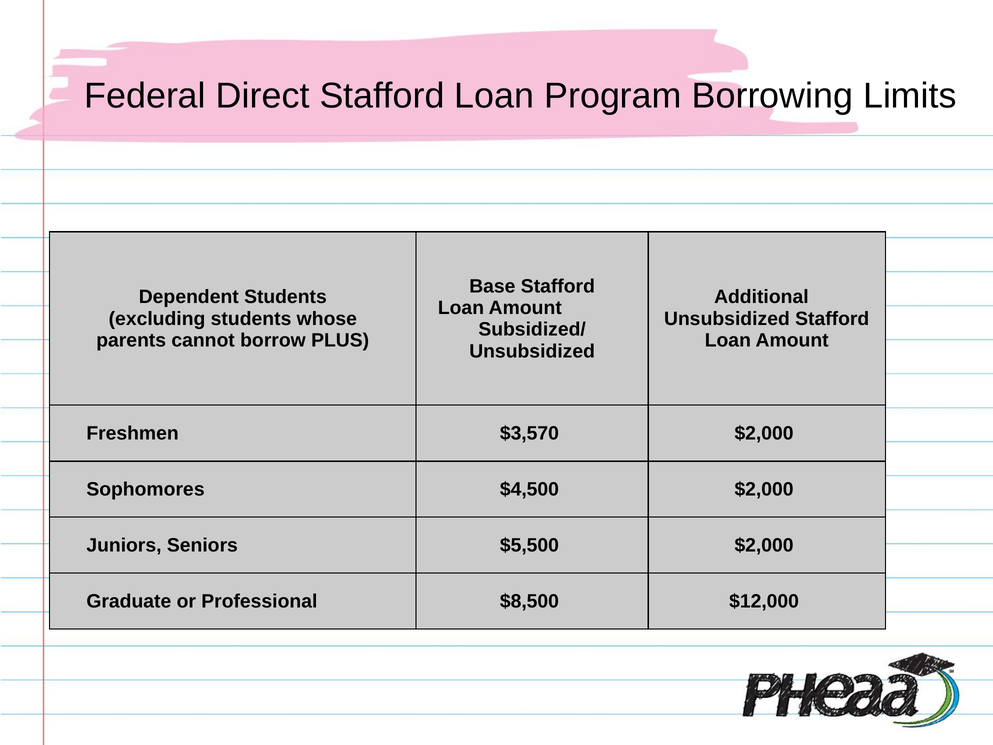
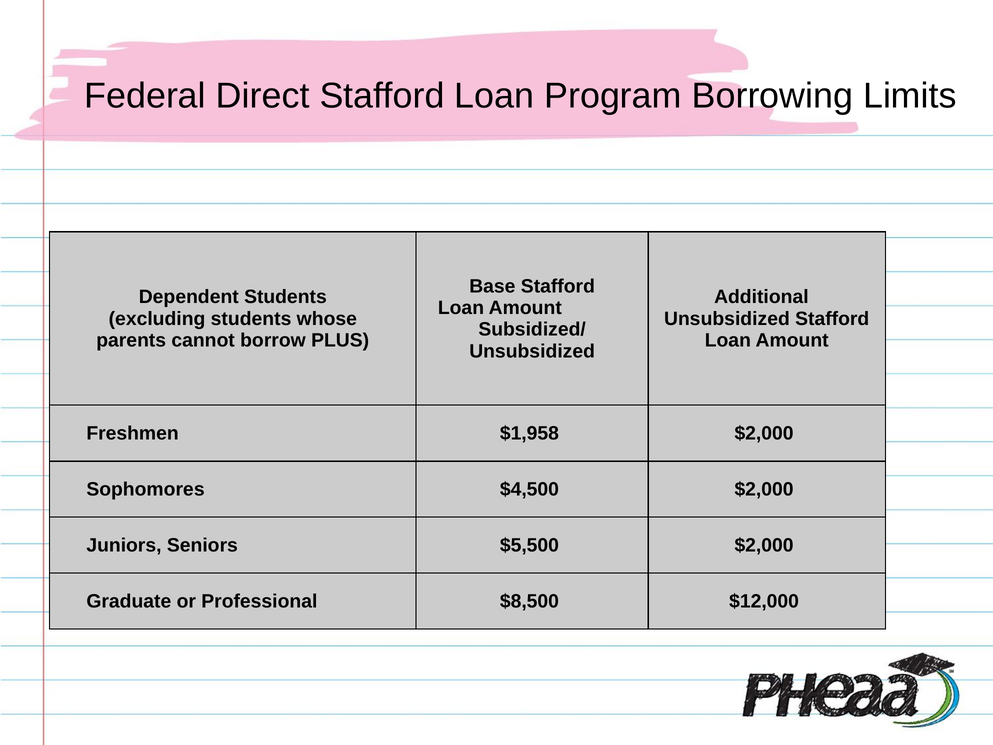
$3,570: $3,570 -> $1,958 (529, 433)
